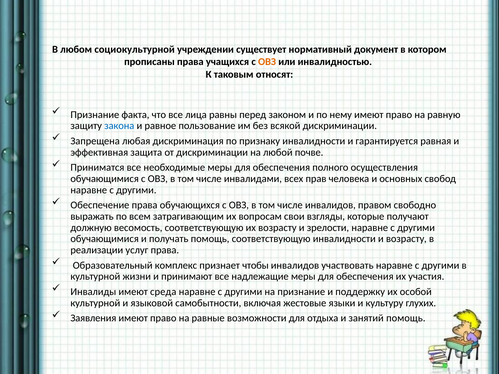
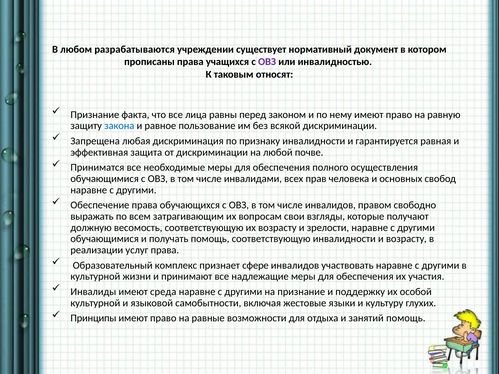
социокультурной: социокультурной -> разрабатываются (135, 49)
ОВЗ colour: orange -> purple (267, 62)
чтобы: чтобы -> сфере (255, 266)
Заявления: Заявления -> Принципы (93, 318)
